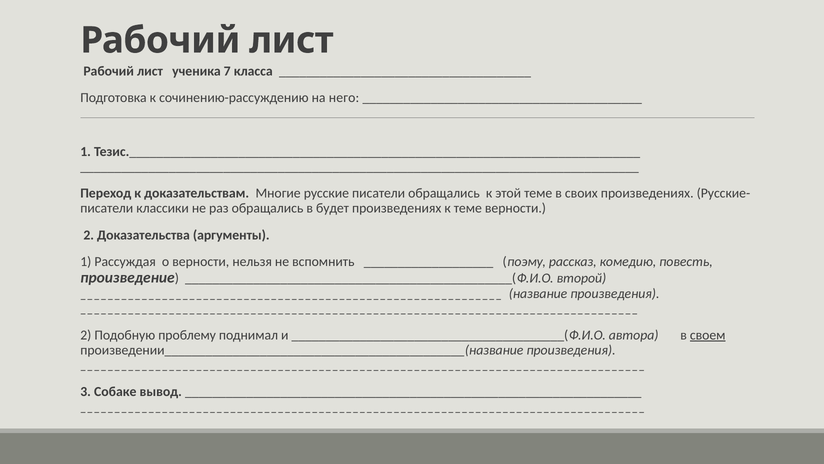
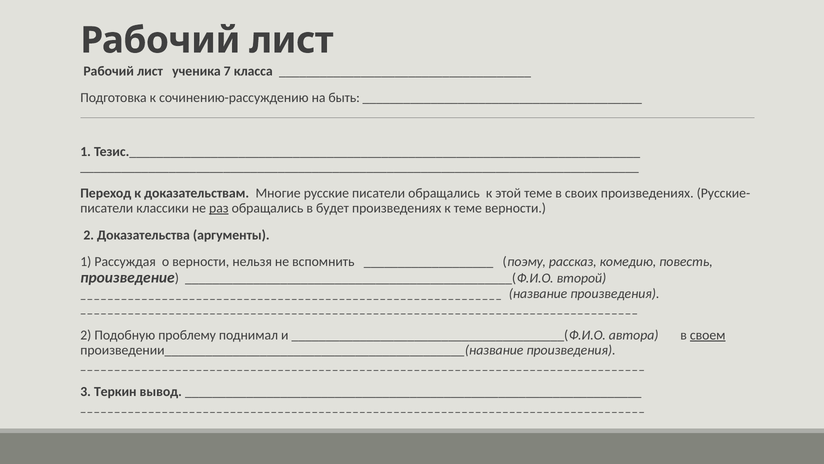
него: него -> быть (344, 98)
раз underline: none -> present (219, 208)
Собаке: Собаке -> Теркин (115, 391)
